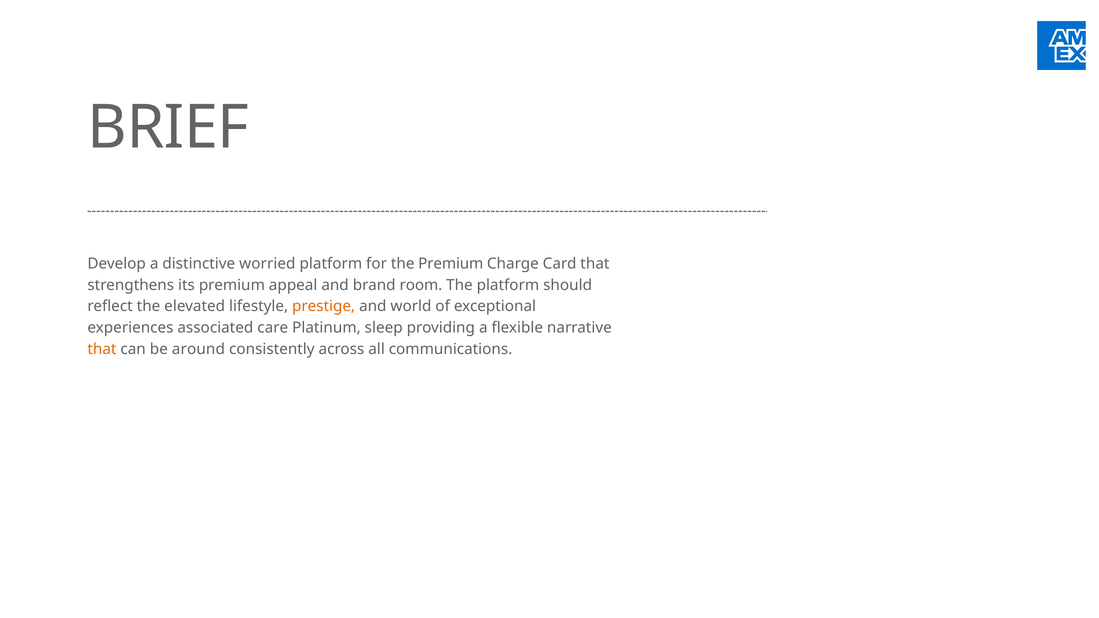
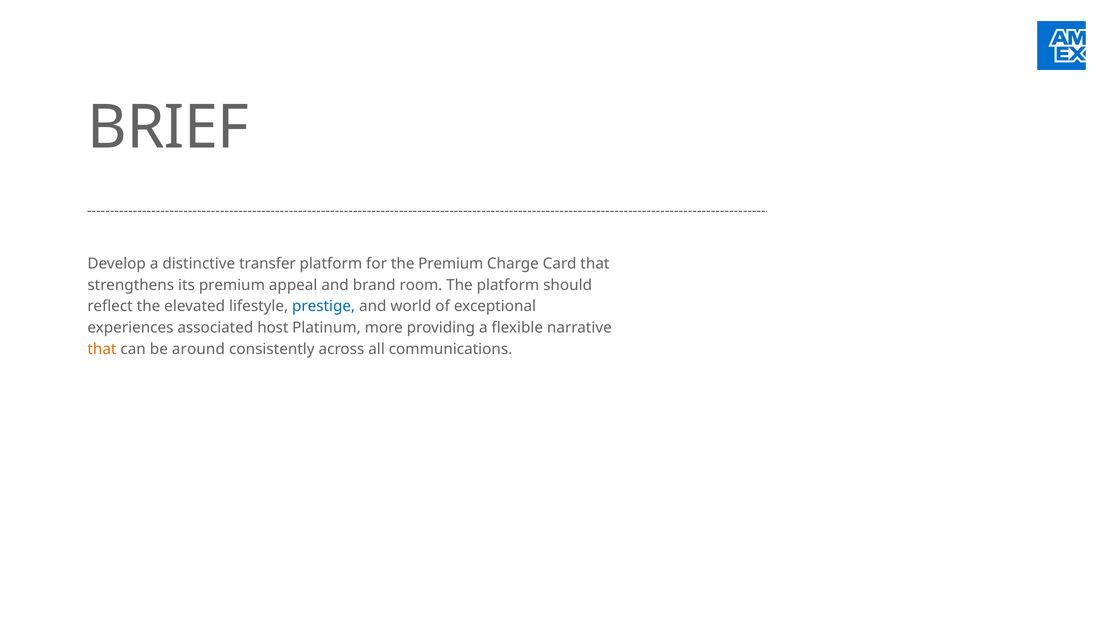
worried: worried -> transfer (267, 264)
prestige colour: orange -> blue (324, 307)
care: care -> host (273, 328)
sleep: sleep -> more (384, 328)
